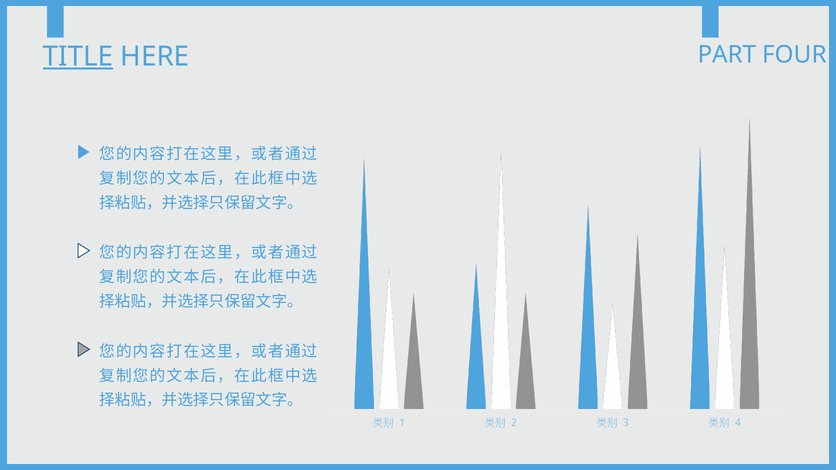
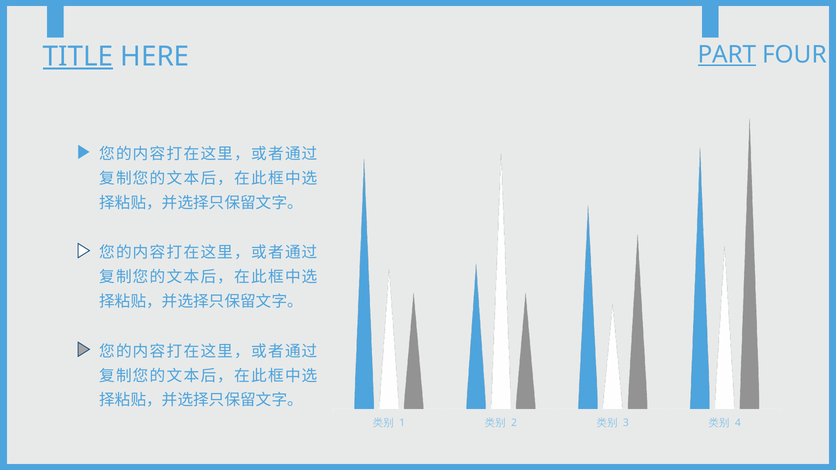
PART underline: none -> present (727, 55)
